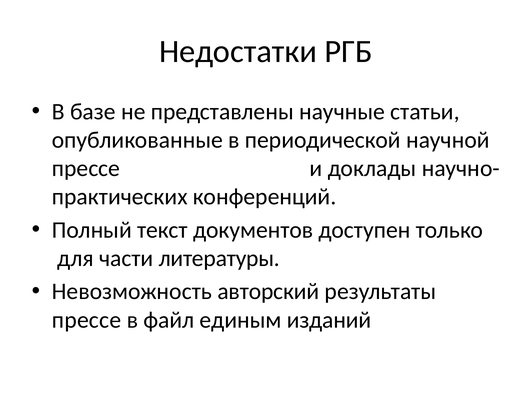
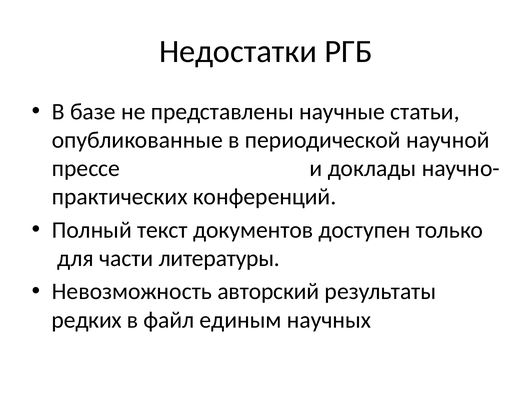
прессе: прессе -> редких (87, 320)
изданий: изданий -> научных (329, 320)
